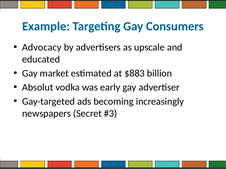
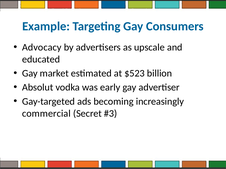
$883: $883 -> $523 (135, 74)
newspapers: newspapers -> commercial (46, 114)
